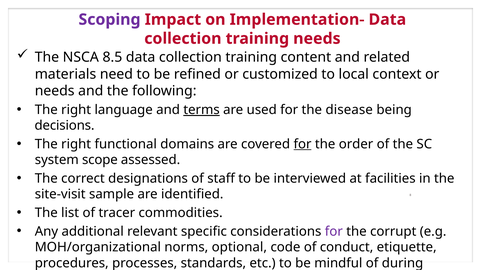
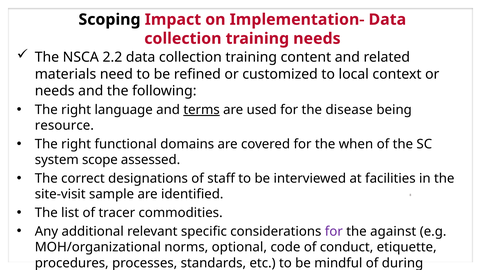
Scoping colour: purple -> black (110, 20)
8.5: 8.5 -> 2.2 (112, 57)
decisions: decisions -> resource (64, 126)
for underline: present -> none (303, 144)
order: order -> when (356, 144)
corrupt: corrupt -> against (393, 232)
